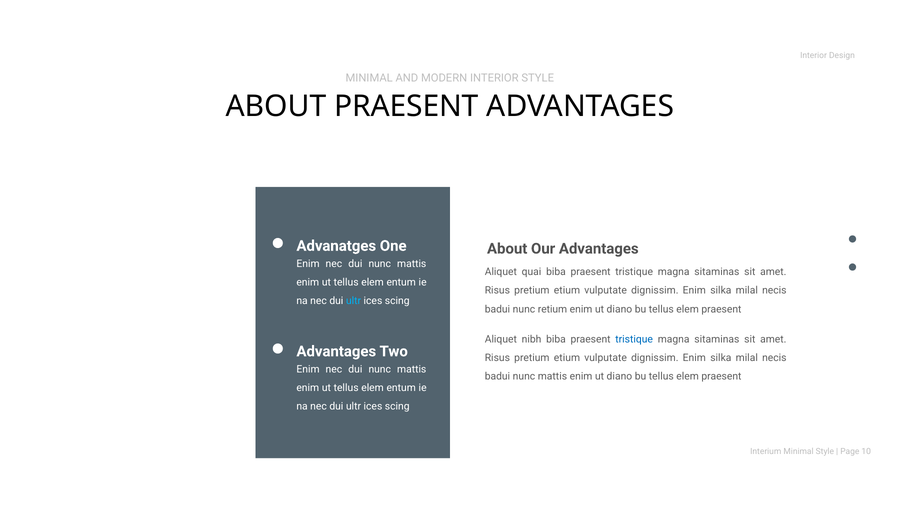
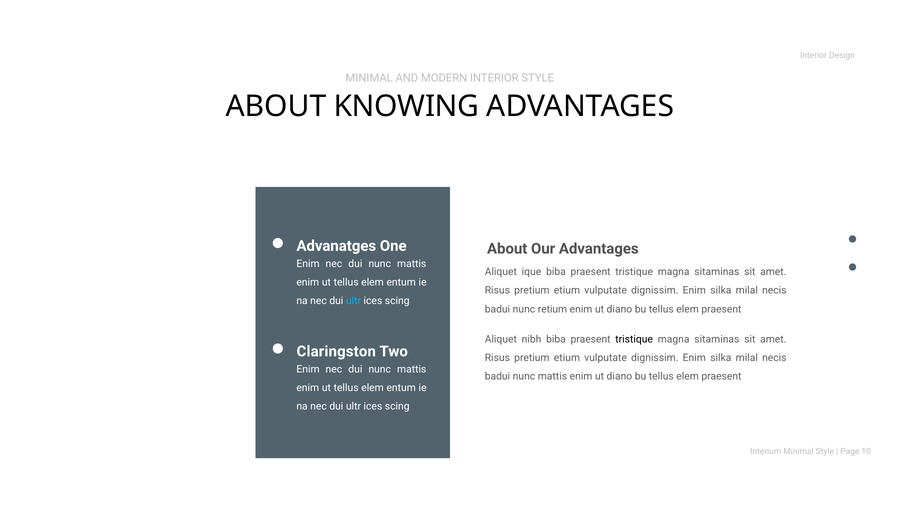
ABOUT PRAESENT: PRAESENT -> KNOWING (406, 106)
quai: quai -> ique (532, 272)
tristique colour: blue -> black (634, 339)
Advantages: Advantages -> Claringston (336, 352)
